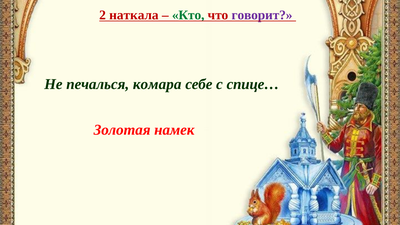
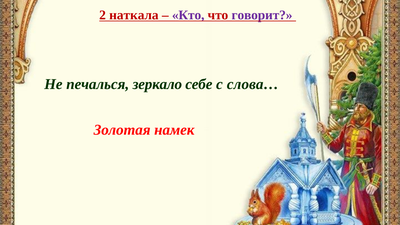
Кто colour: green -> purple (188, 15)
комара: комара -> зеркало (157, 84)
спице…: спице… -> слова… (253, 84)
